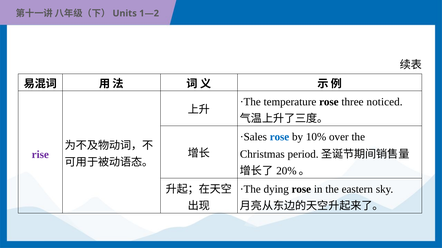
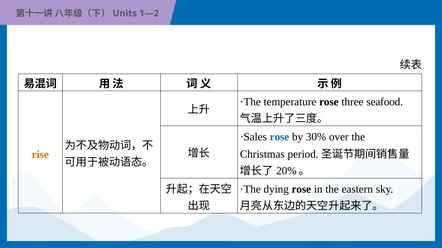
noticed: noticed -> seafood (385, 102)
10%: 10% -> 30% (316, 137)
rise colour: purple -> orange (40, 155)
